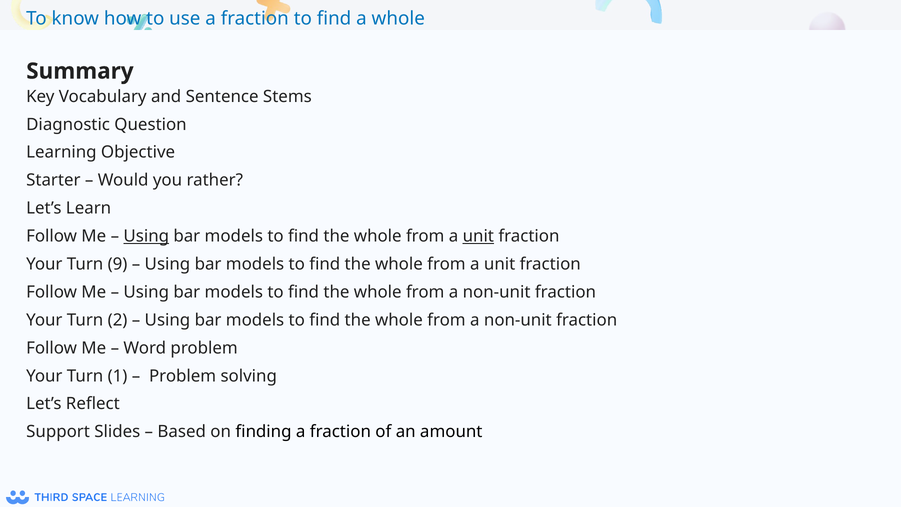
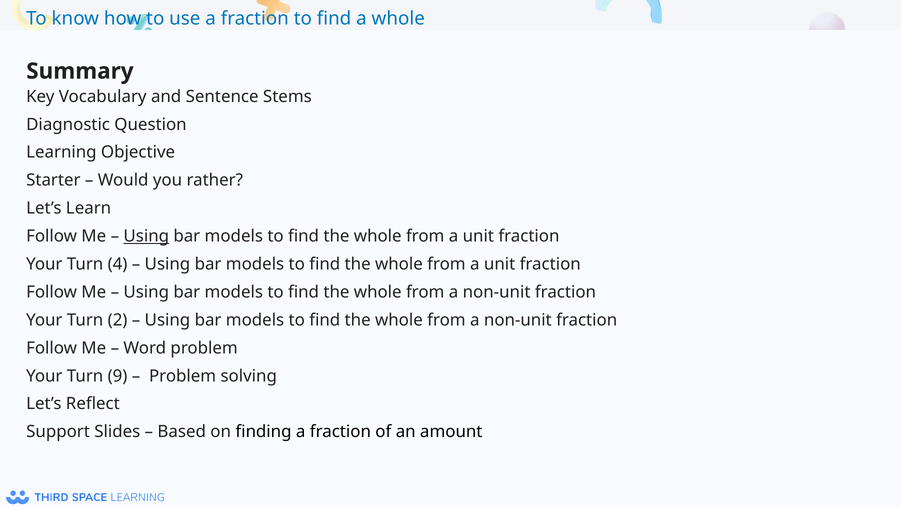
unit underline: present -> none (478, 236)
9: 9 -> 4 (118, 264)
1: 1 -> 9 (118, 376)
